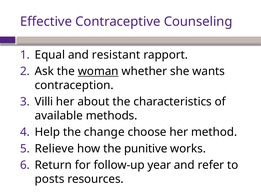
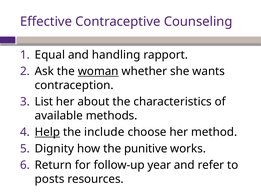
resistant: resistant -> handling (116, 55)
Villi: Villi -> List (44, 102)
Help underline: none -> present (47, 132)
change: change -> include (104, 132)
Relieve: Relieve -> Dignity (54, 148)
